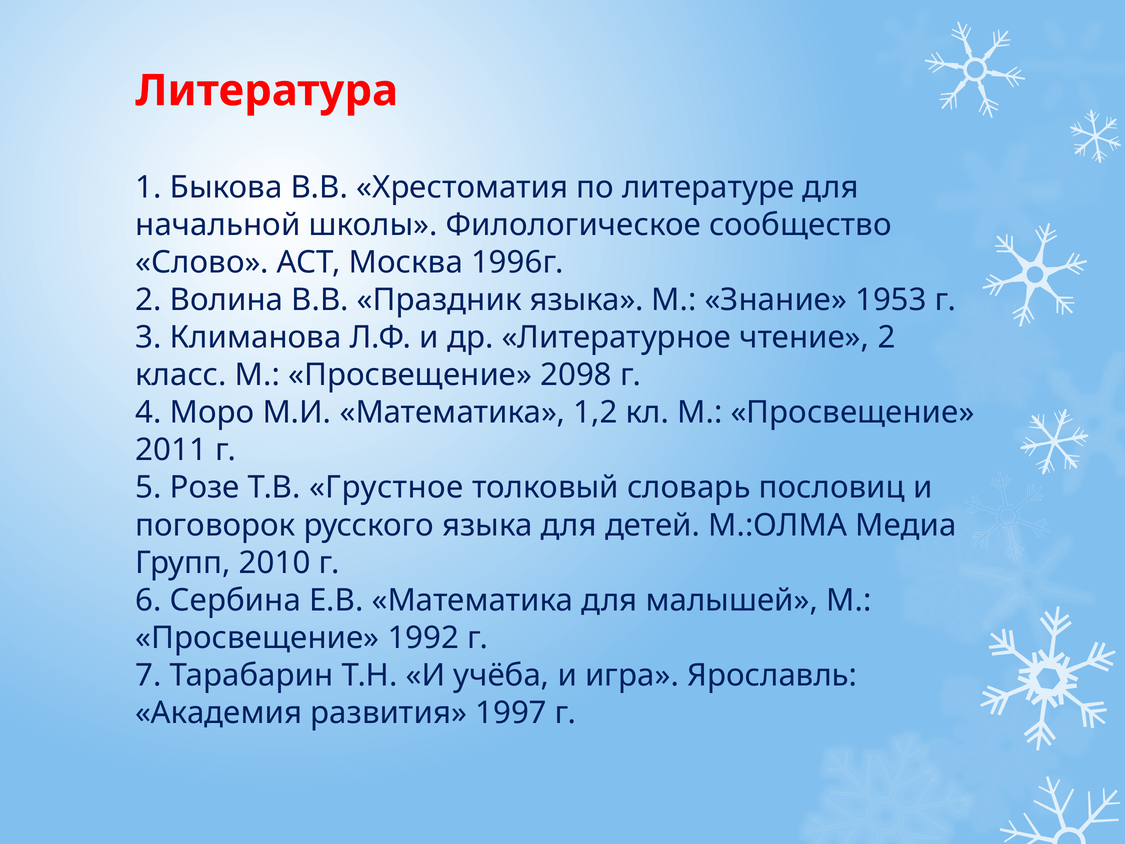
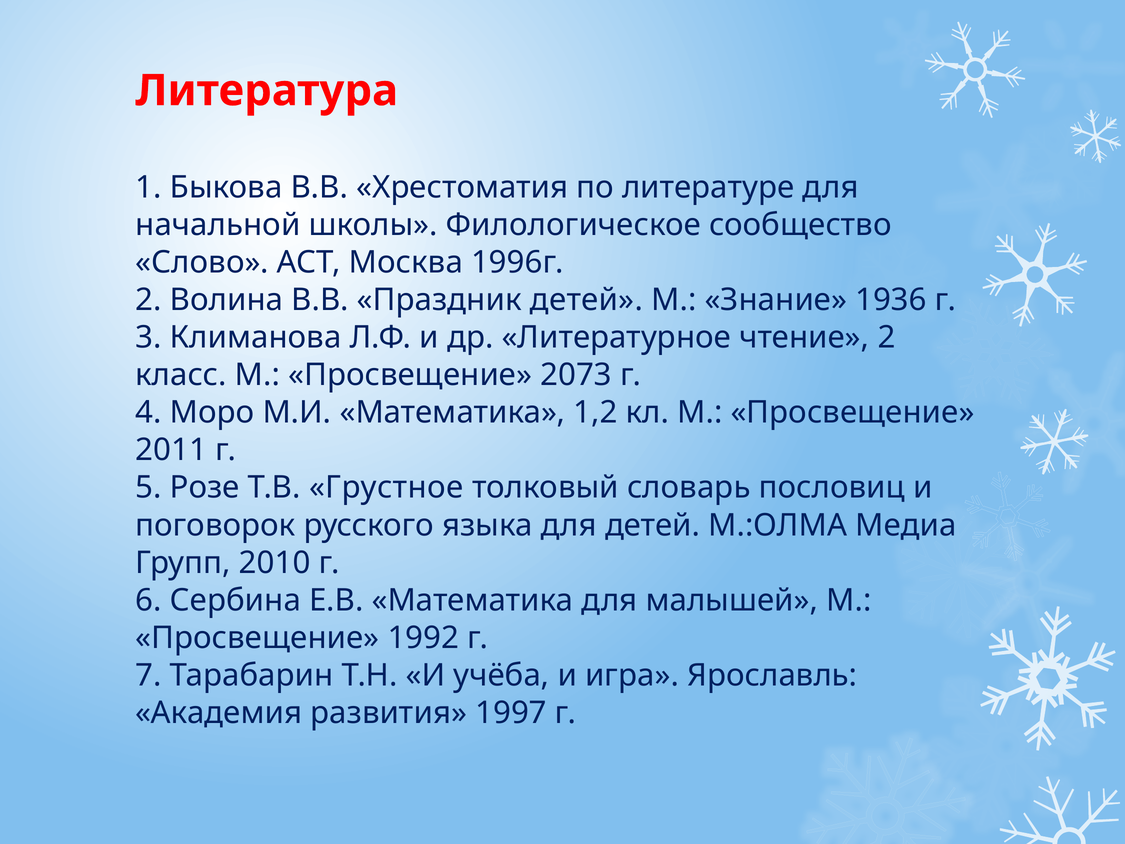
Праздник языка: языка -> детей (586, 300)
1953: 1953 -> 1936 (891, 300)
2098: 2098 -> 2073 (576, 375)
